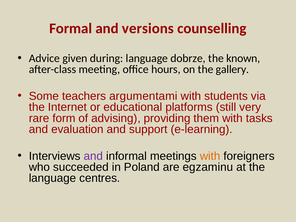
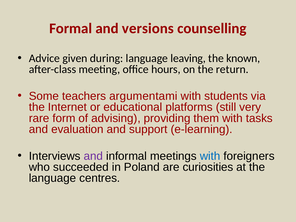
dobrze: dobrze -> leaving (188, 58)
gallery: gallery -> return (232, 69)
with colour: orange -> blue (210, 156)
egzaminu: egzaminu -> curiosities (208, 167)
